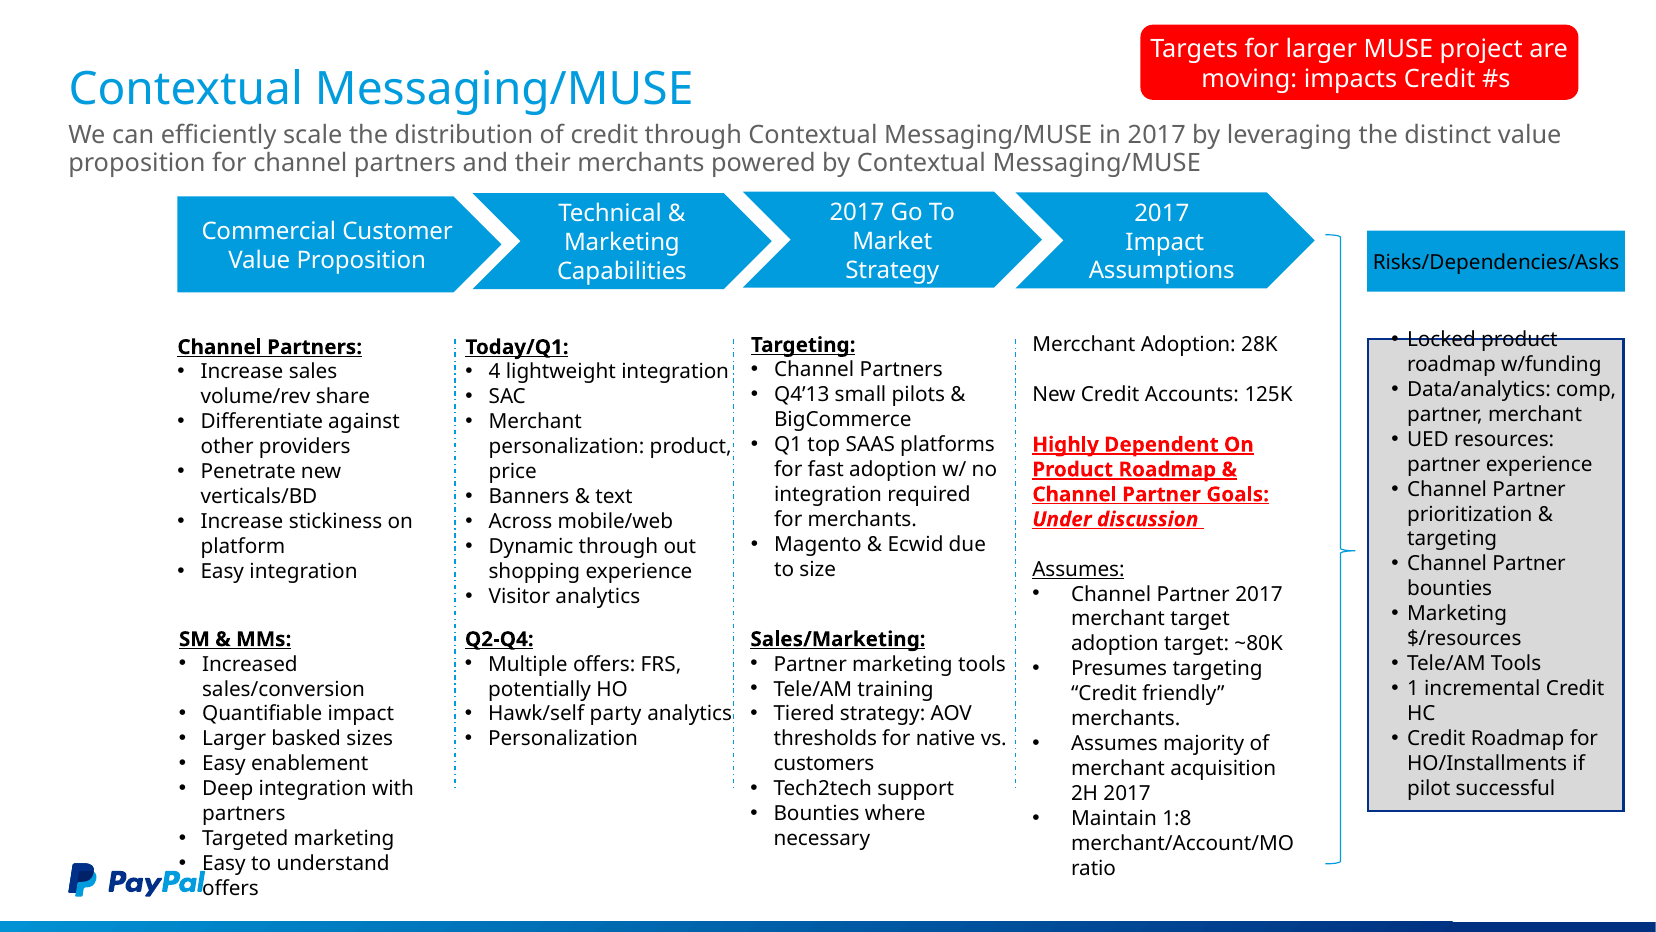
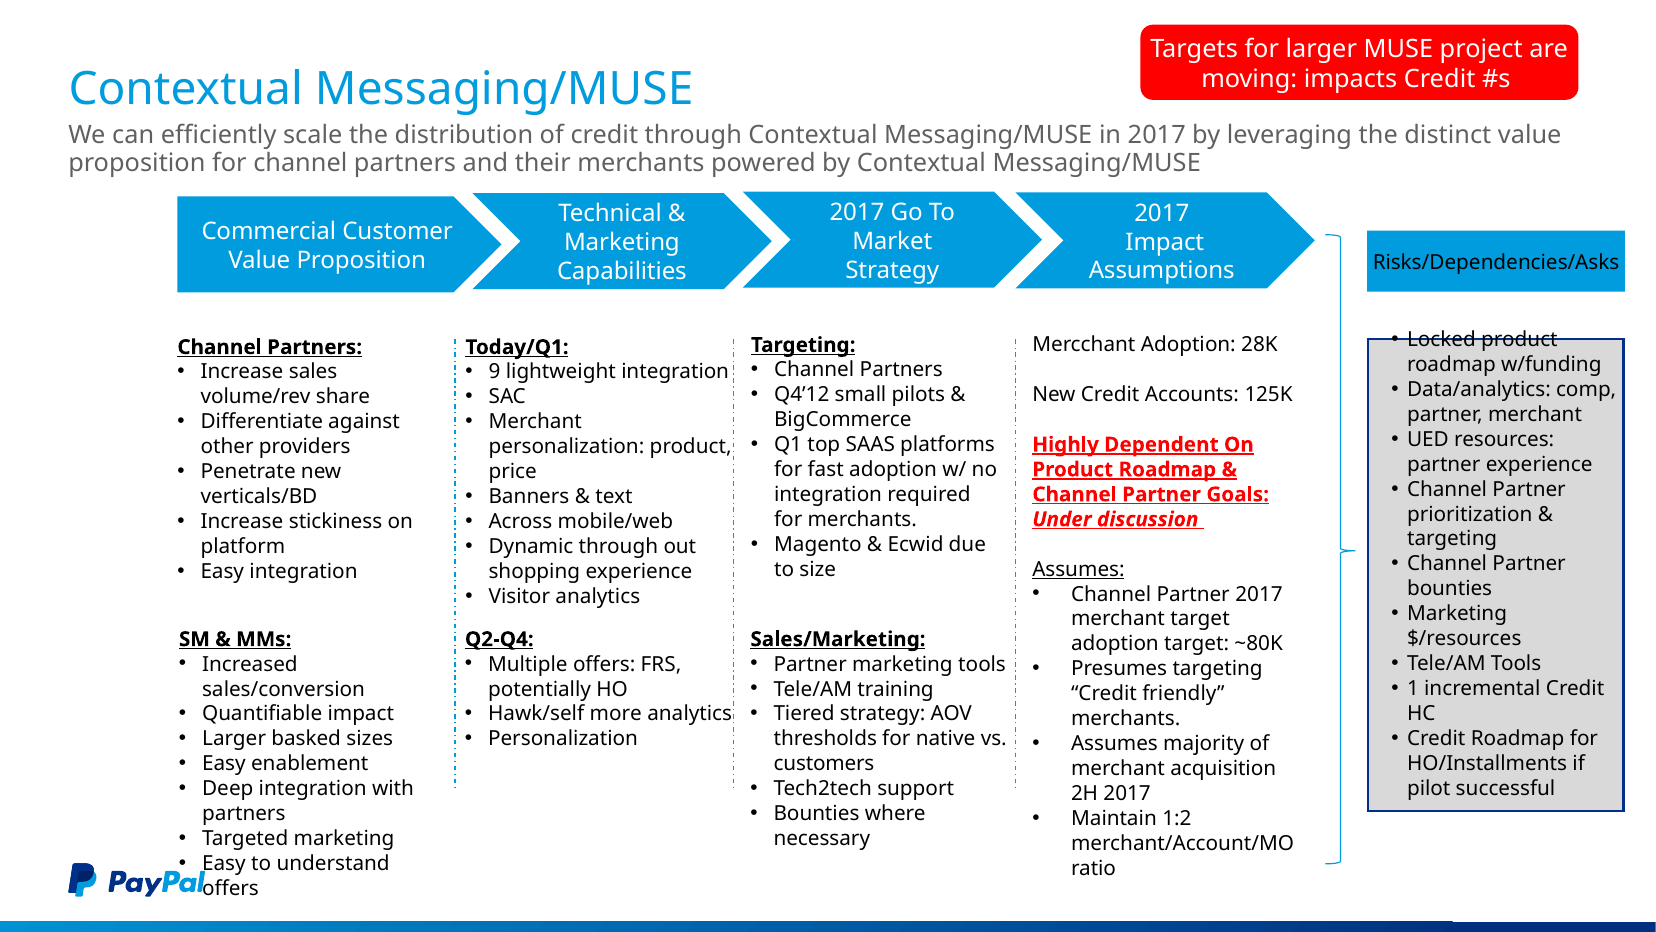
4: 4 -> 9 (495, 372)
Q4’13: Q4’13 -> Q4’12 (802, 395)
party: party -> more (616, 714)
1:8: 1:8 -> 1:2 (1177, 818)
